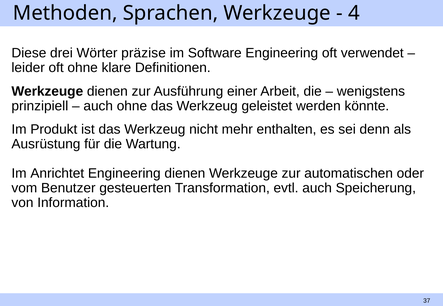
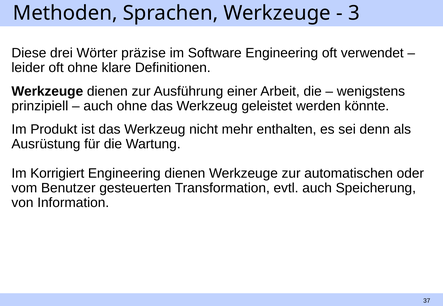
4: 4 -> 3 (354, 13)
Anrichtet: Anrichtet -> Korrigiert (57, 174)
